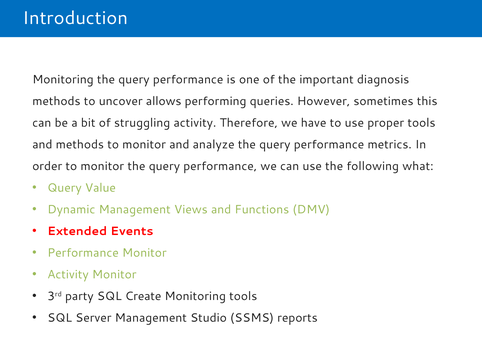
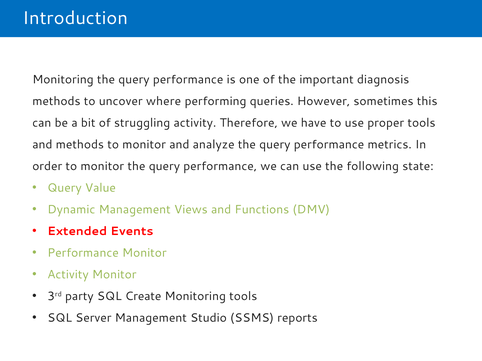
allows: allows -> where (164, 101)
what: what -> state (418, 166)
